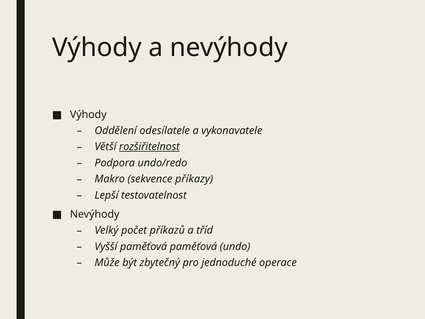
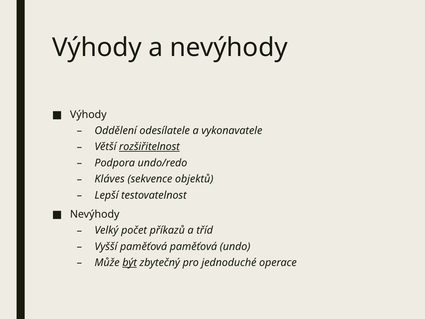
Makro: Makro -> Kláves (110, 179)
příkazy: příkazy -> objektů (194, 179)
být underline: none -> present (130, 262)
